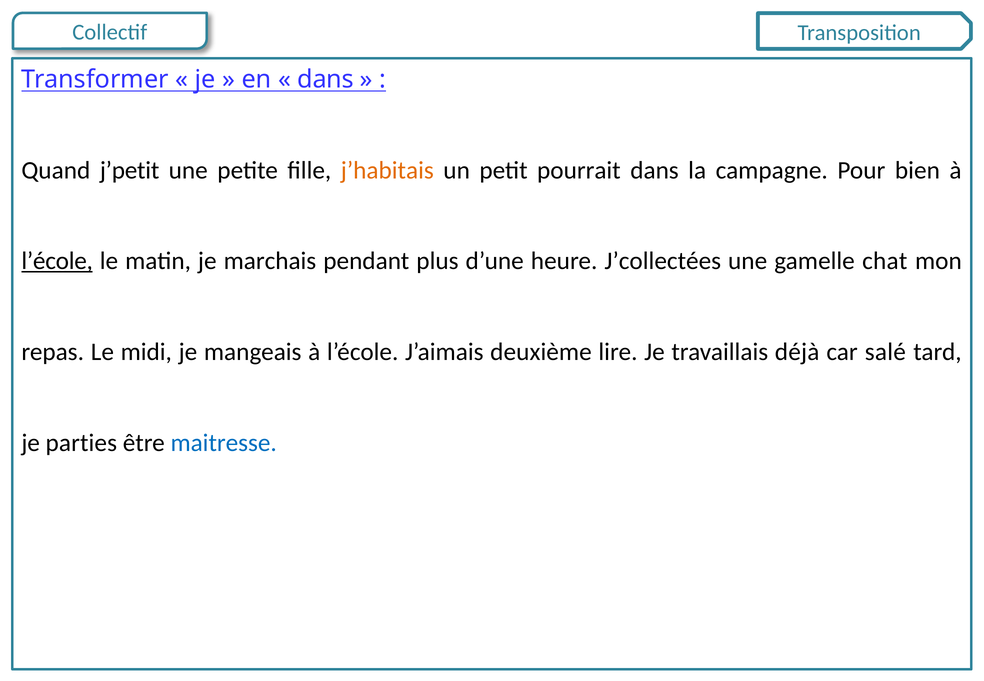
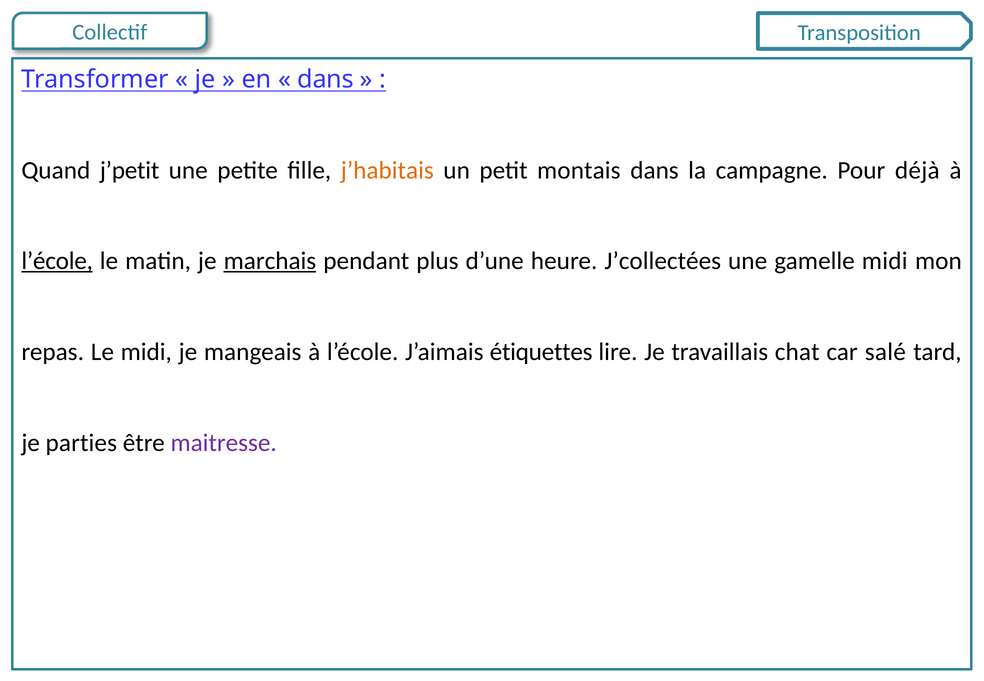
pourrait: pourrait -> montais (579, 170)
bien: bien -> déjà (917, 170)
marchais underline: none -> present (270, 261)
gamelle chat: chat -> midi (885, 261)
deuxième: deuxième -> étiquettes (541, 352)
déjà: déjà -> chat (797, 352)
maitresse colour: blue -> purple (224, 443)
